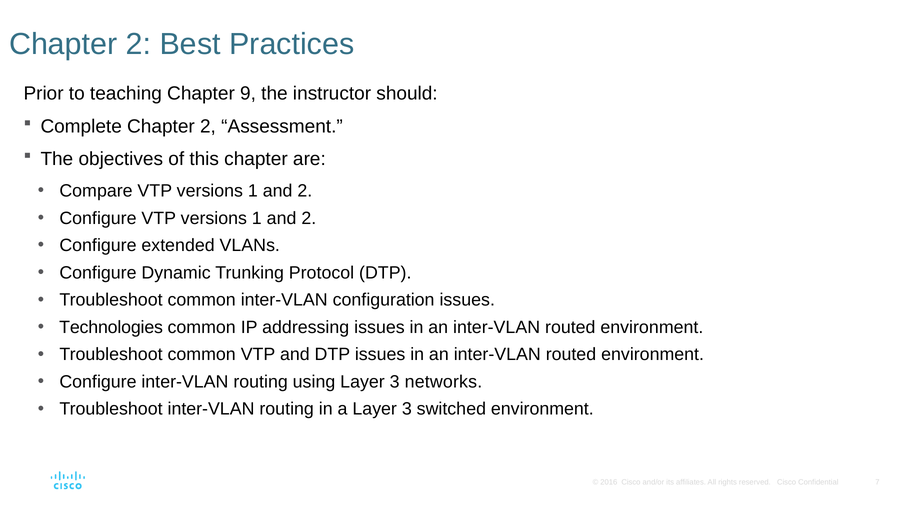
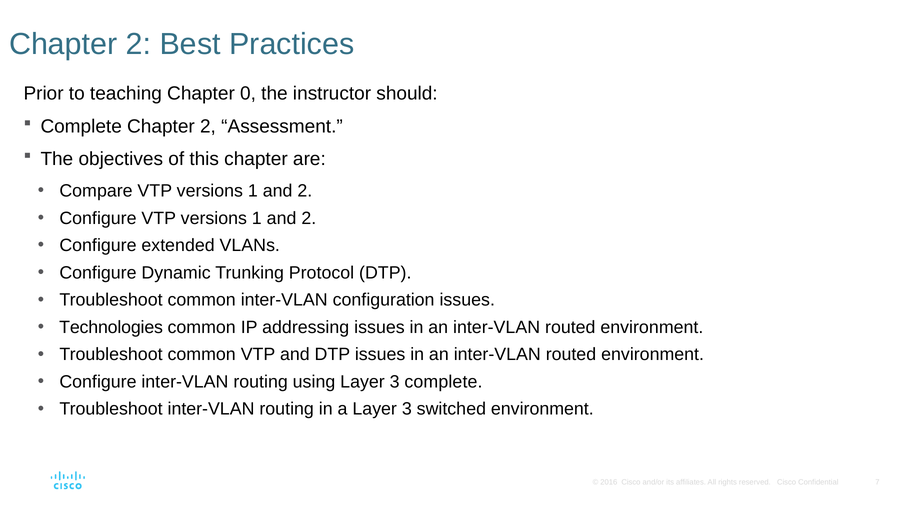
9: 9 -> 0 (248, 94)
3 networks: networks -> complete (443, 382)
